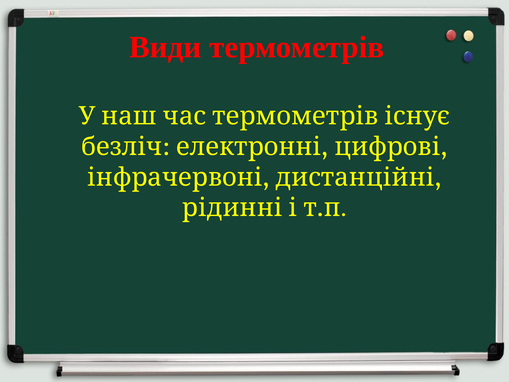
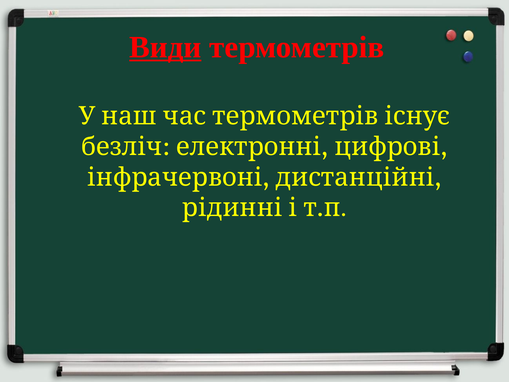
Види underline: none -> present (165, 47)
